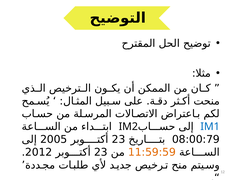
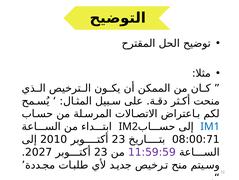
2005: 2005 -> 2010 (54, 139)
08:00:79: 08:00:79 -> 08:00:71 (196, 139)
2012: 2012 -> 2027 (39, 152)
11:59:59 colour: orange -> purple (152, 152)
